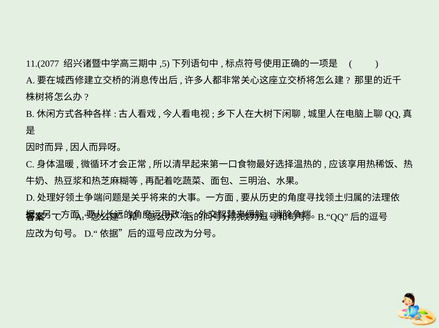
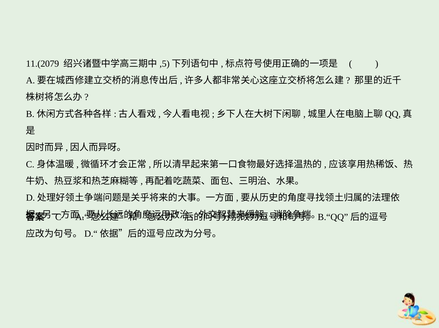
11.(2077: 11.(2077 -> 11.(2079 (42, 64)
